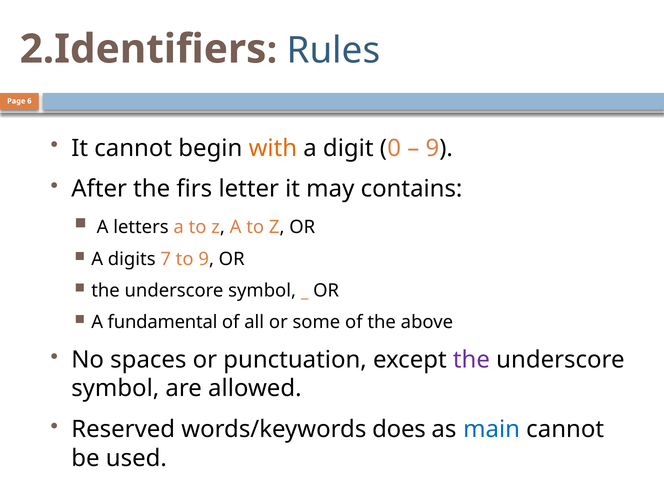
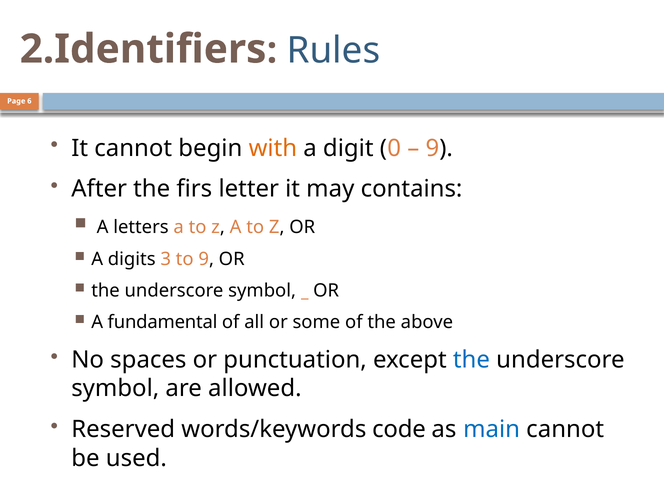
7: 7 -> 3 (166, 259)
the colour: purple -> blue (471, 360)
does: does -> code (399, 429)
